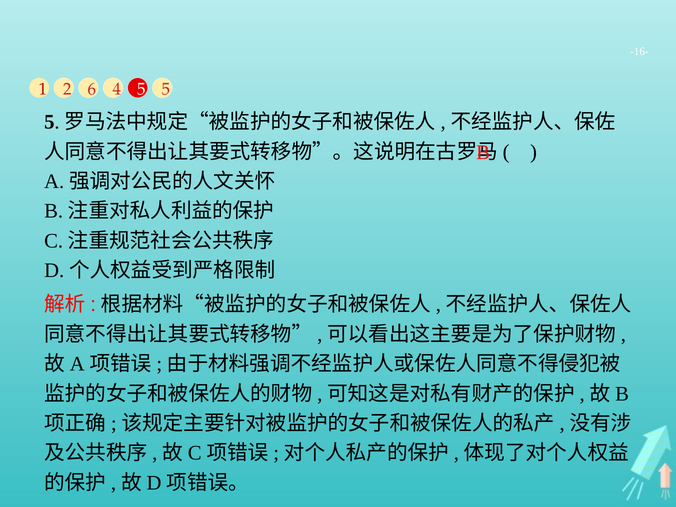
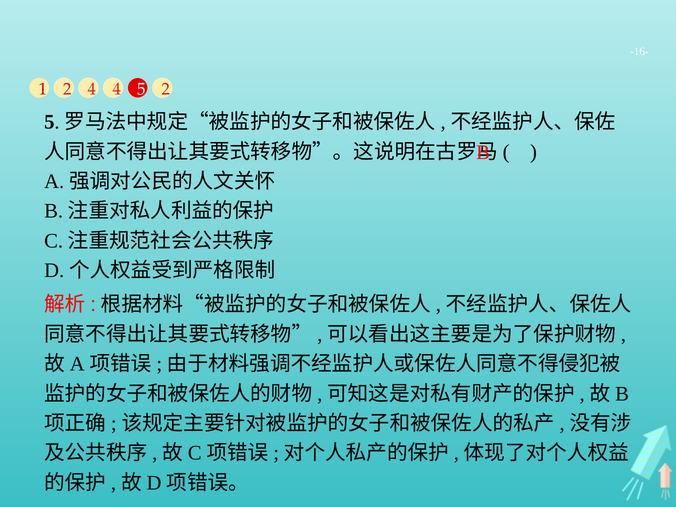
2 6: 6 -> 4 (92, 89)
5 5: 5 -> 2 (166, 89)
